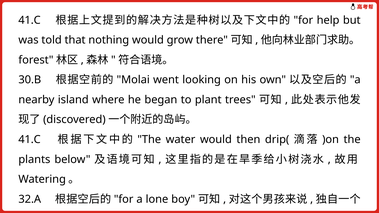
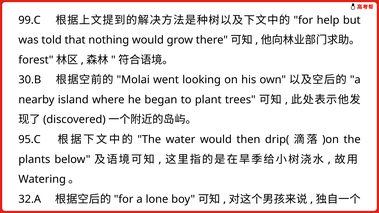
41.C: 41.C -> 99.C (29, 20)
41.C: 41.C -> 95.C (29, 140)
